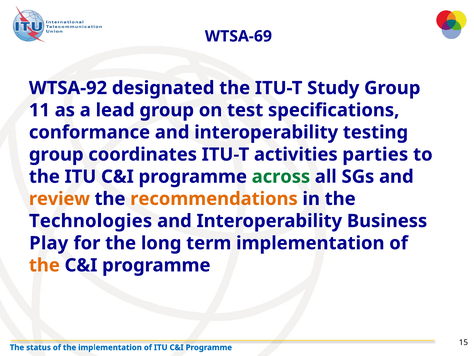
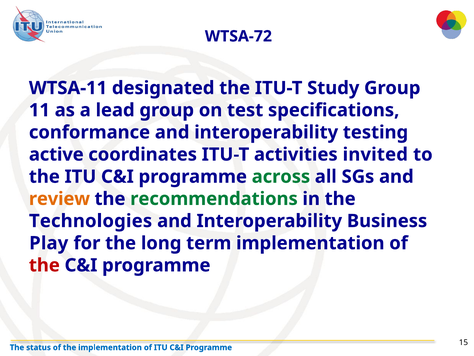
WTSA-69: WTSA-69 -> WTSA-72 (238, 36)
WTSA-92: WTSA-92 -> WTSA-11 (68, 88)
group: group -> active (56, 154)
parties: parties -> invited (375, 154)
recommendations colour: orange -> green (214, 199)
the colour: orange -> red (44, 265)
